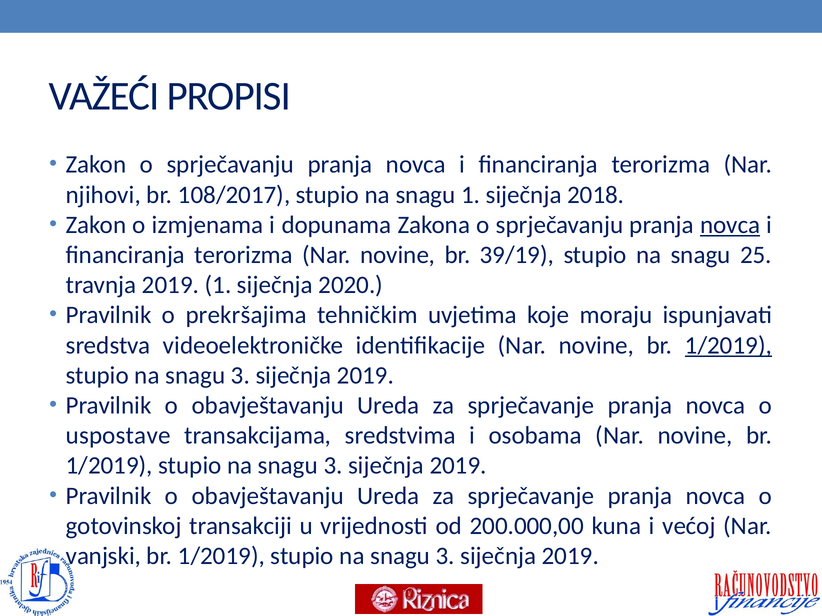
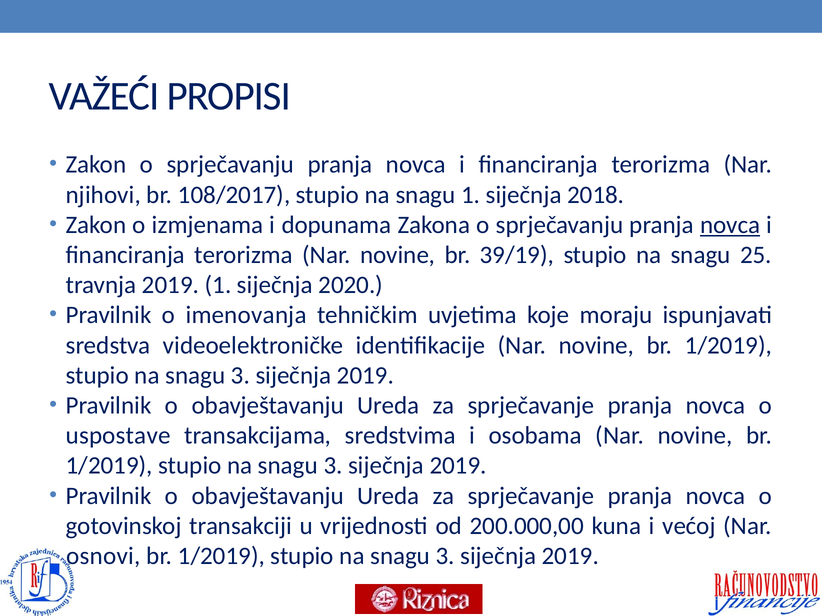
prekršajima: prekršajima -> imenovanja (246, 315)
1/2019 underline: present -> none (728, 346)
vanjski: vanjski -> osnovi (103, 556)
